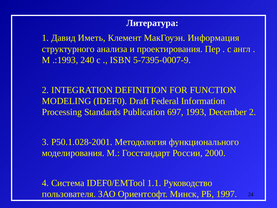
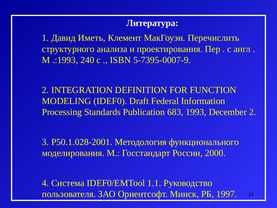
Информация: Информация -> Перечислить (213, 38)
697: 697 -> 683 (175, 112)
